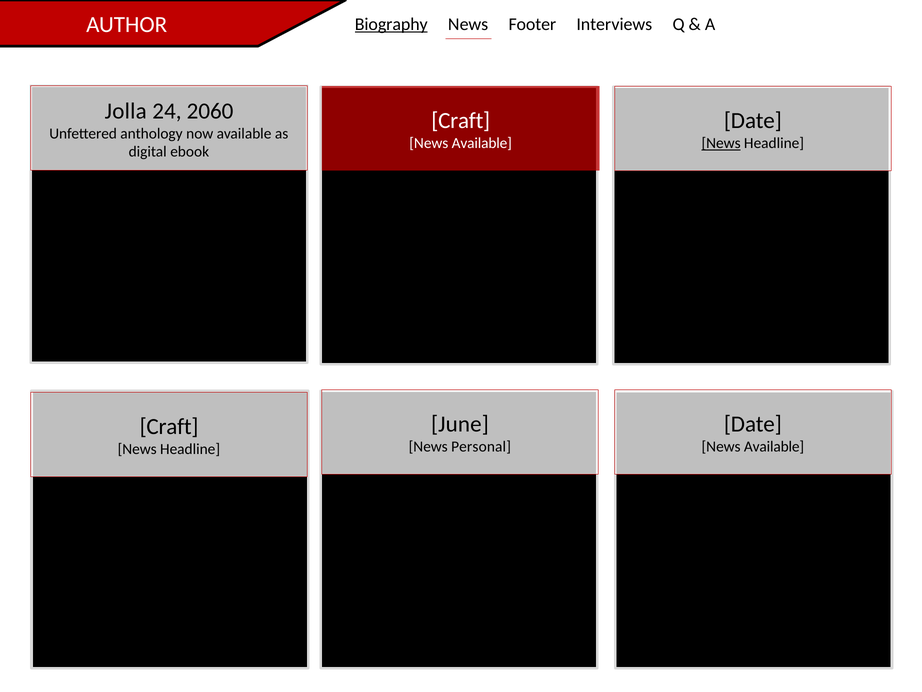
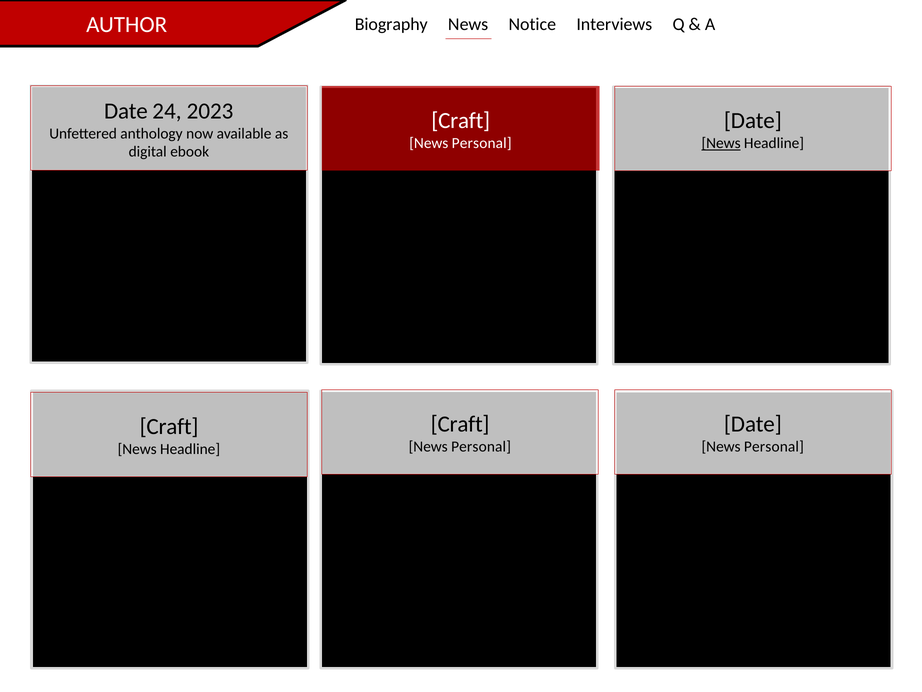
Biography underline: present -> none (391, 24)
Footer: Footer -> Notice (532, 24)
Jolla: Jolla -> Date (126, 111)
2060: 2060 -> 2023 (210, 111)
Available: Available -> Personal (482, 143)
June: June -> Craft (460, 424)
Available: Available -> Personal (774, 447)
